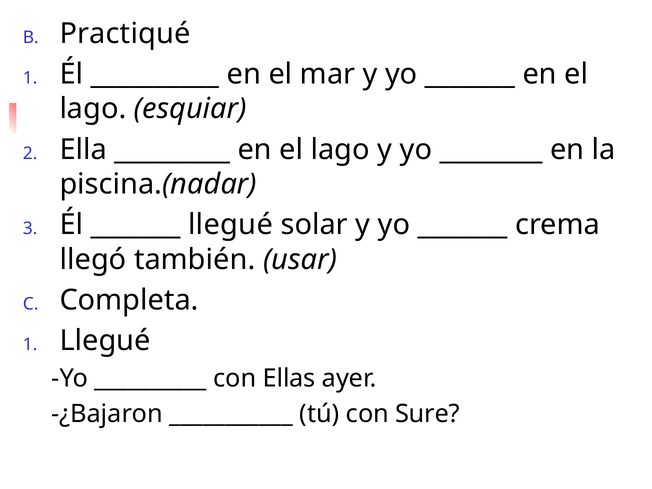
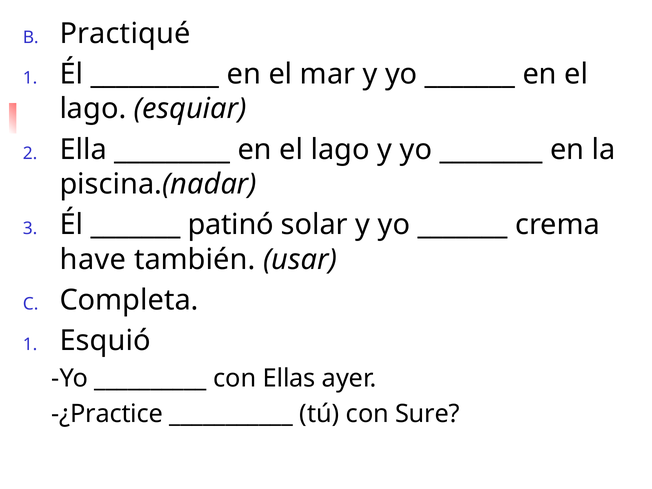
llegué: llegué -> patinó (231, 225)
llegó: llegó -> have (93, 260)
Llegué: Llegué -> Esquió (105, 341)
-¿Bajaron: -¿Bajaron -> -¿Practice (107, 414)
